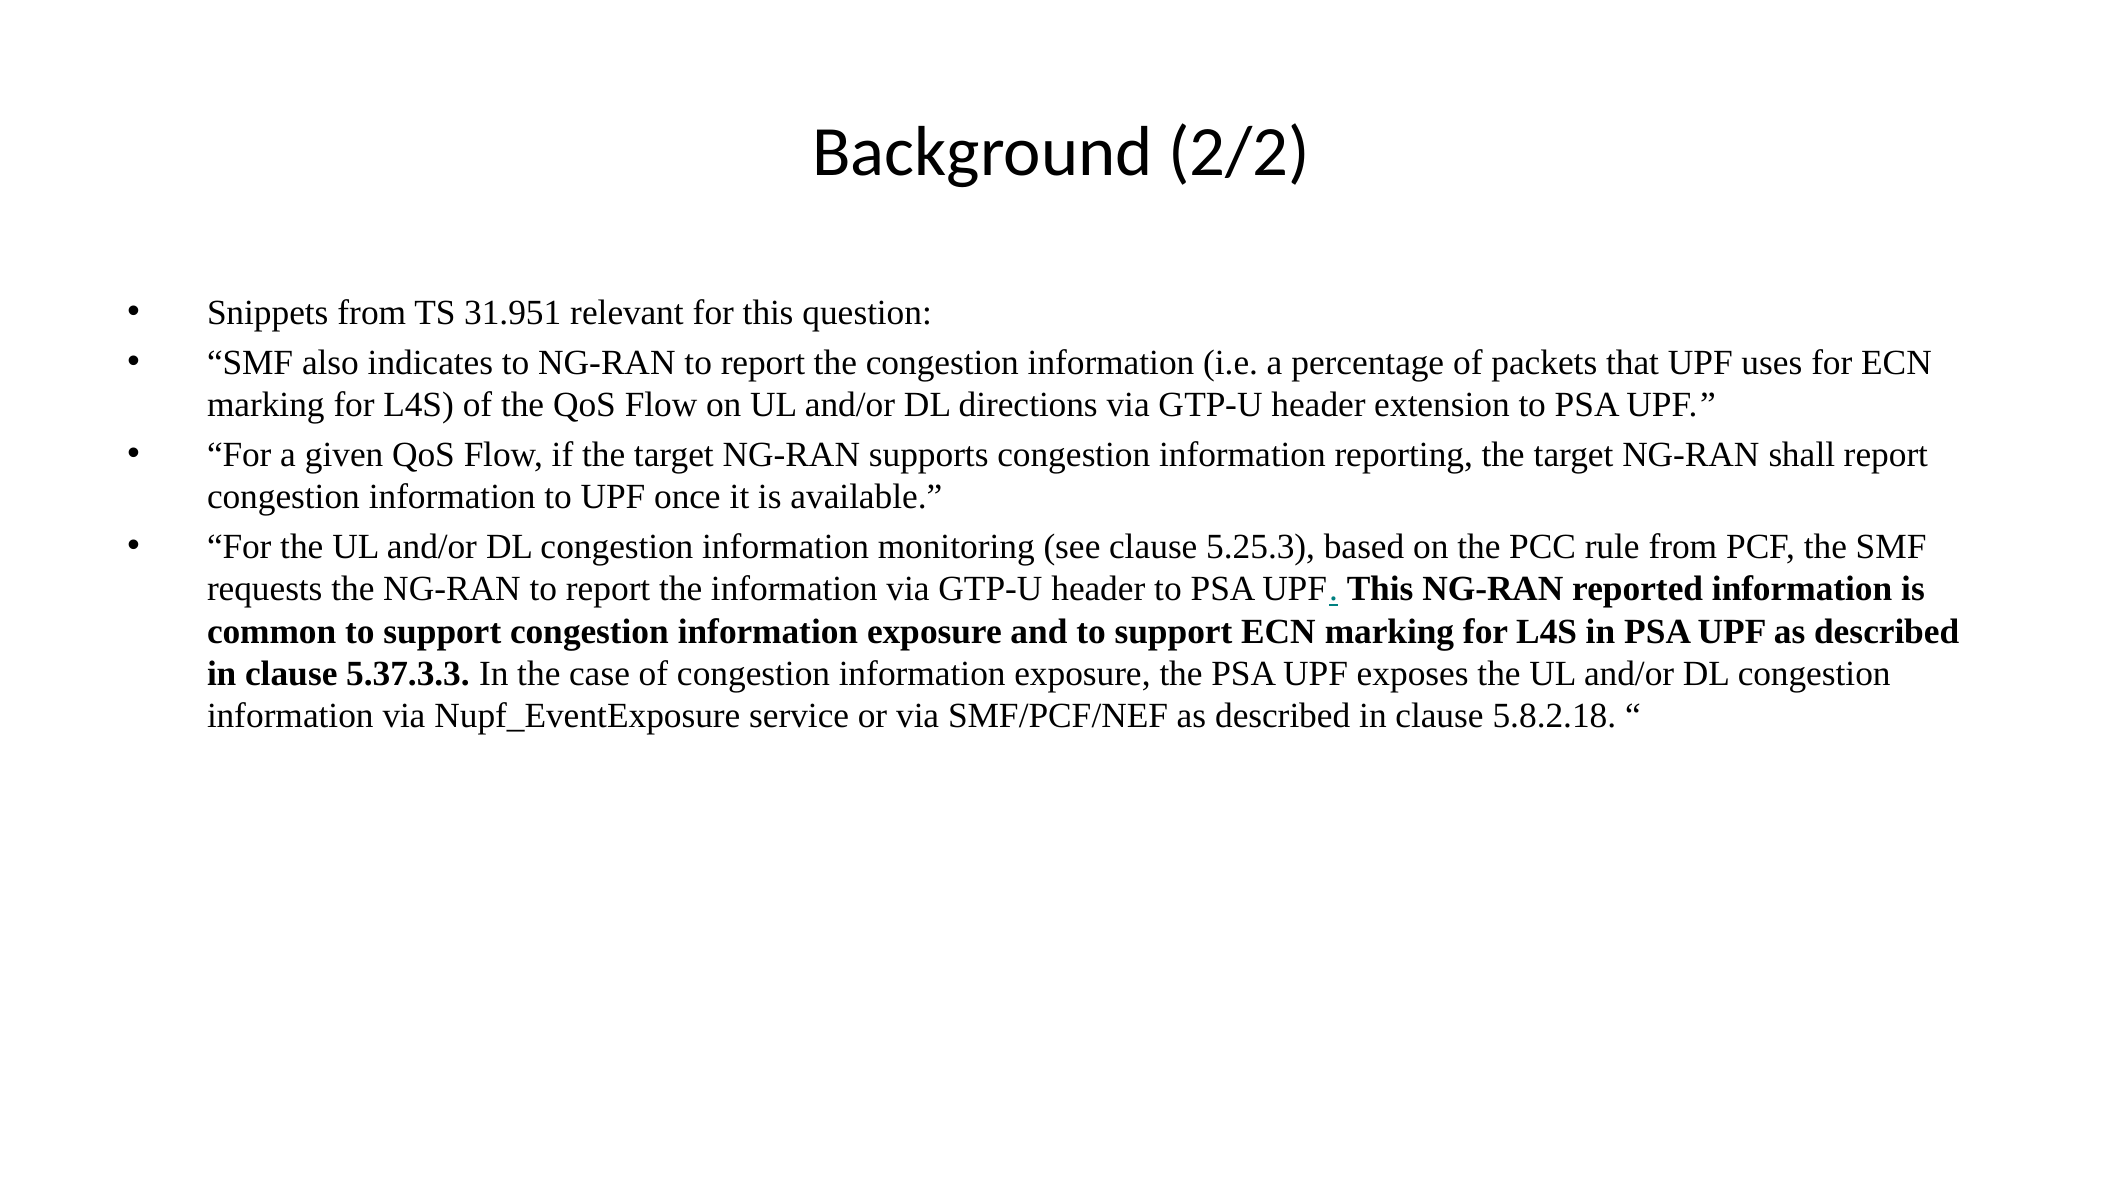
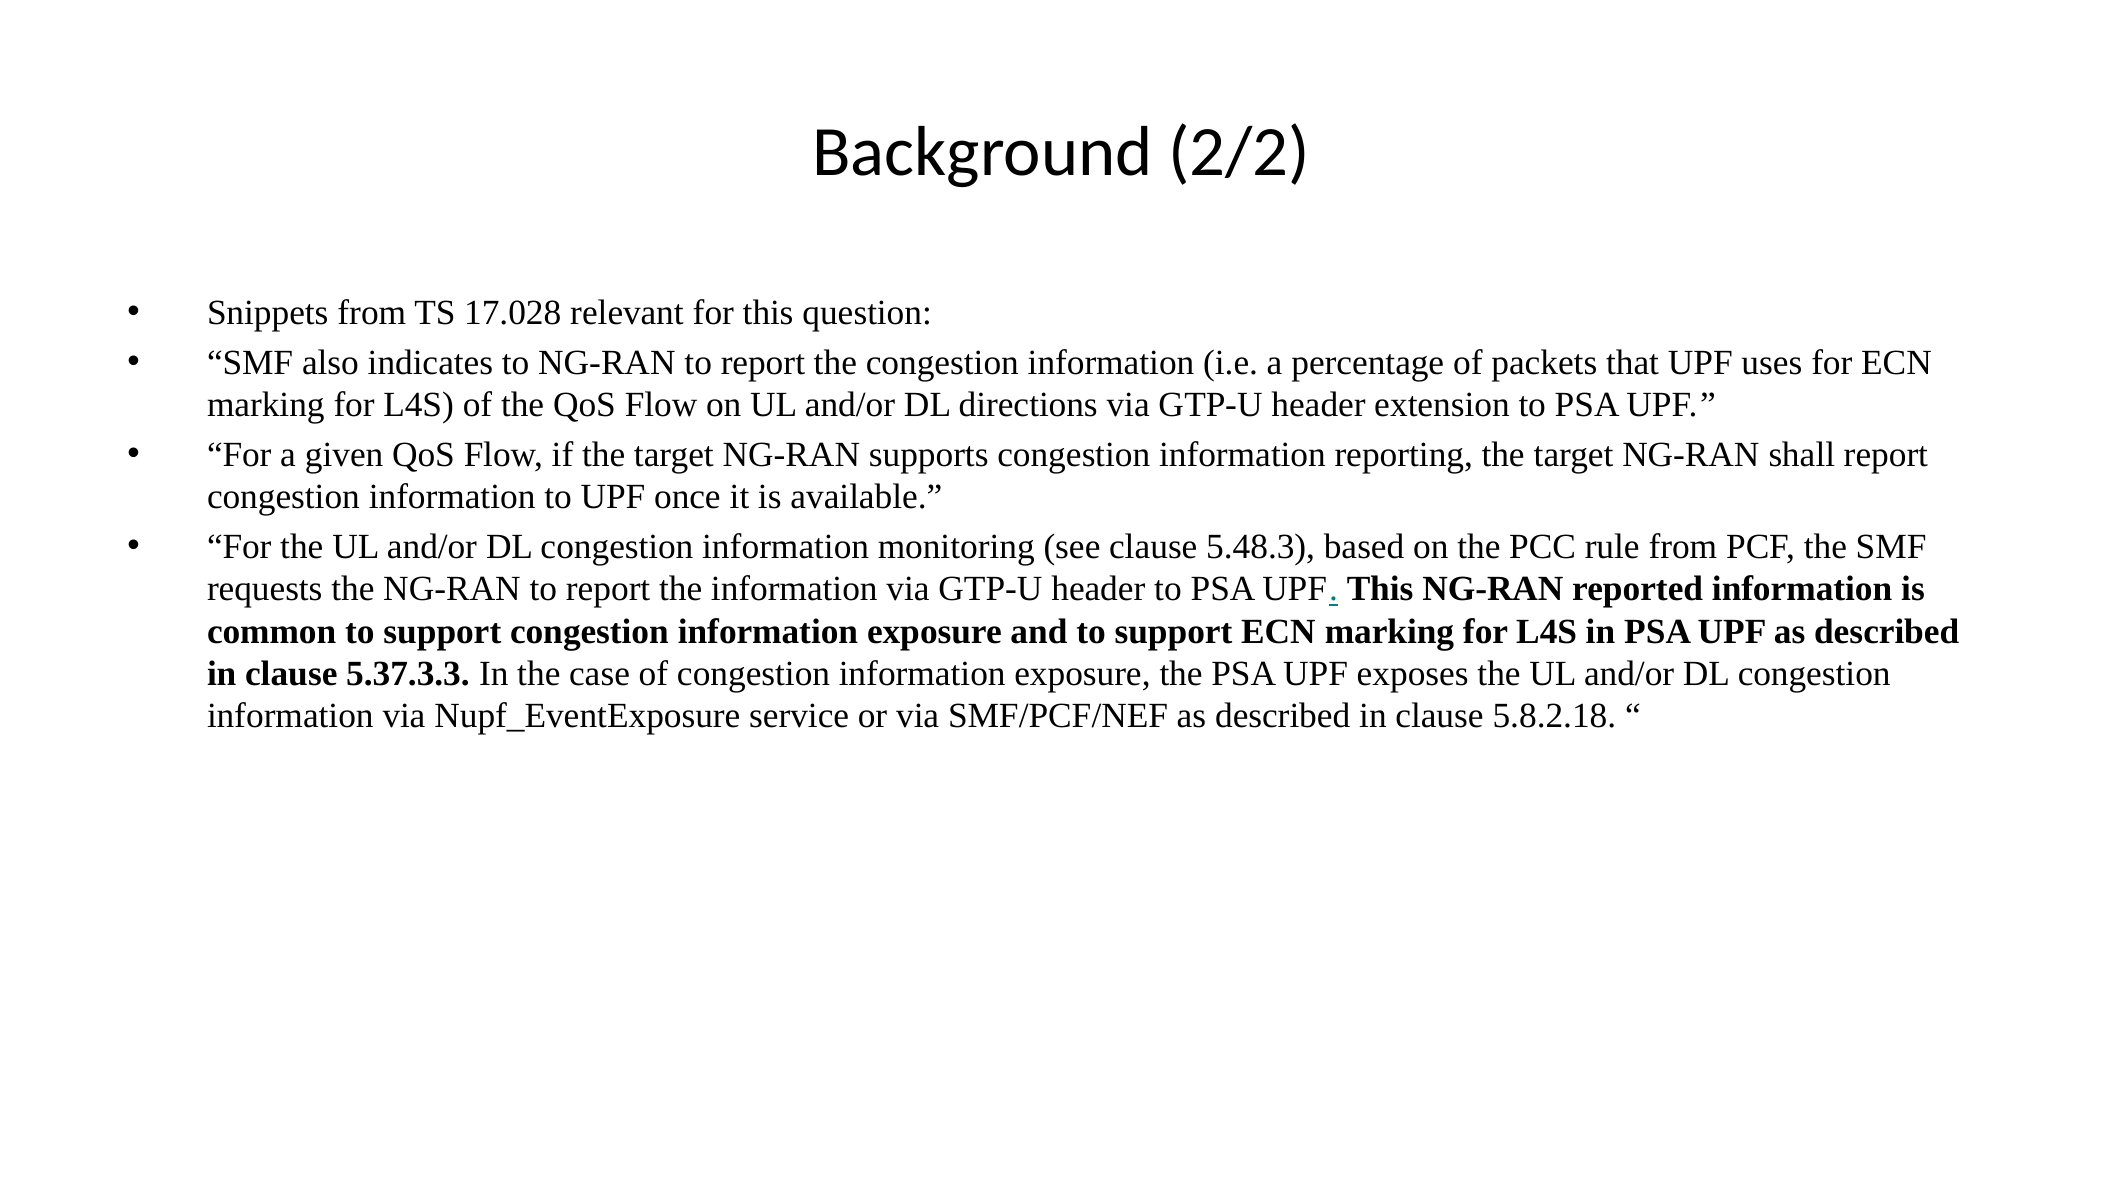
31.951: 31.951 -> 17.028 (513, 313)
5.25.3: 5.25.3 -> 5.48.3 (1261, 547)
